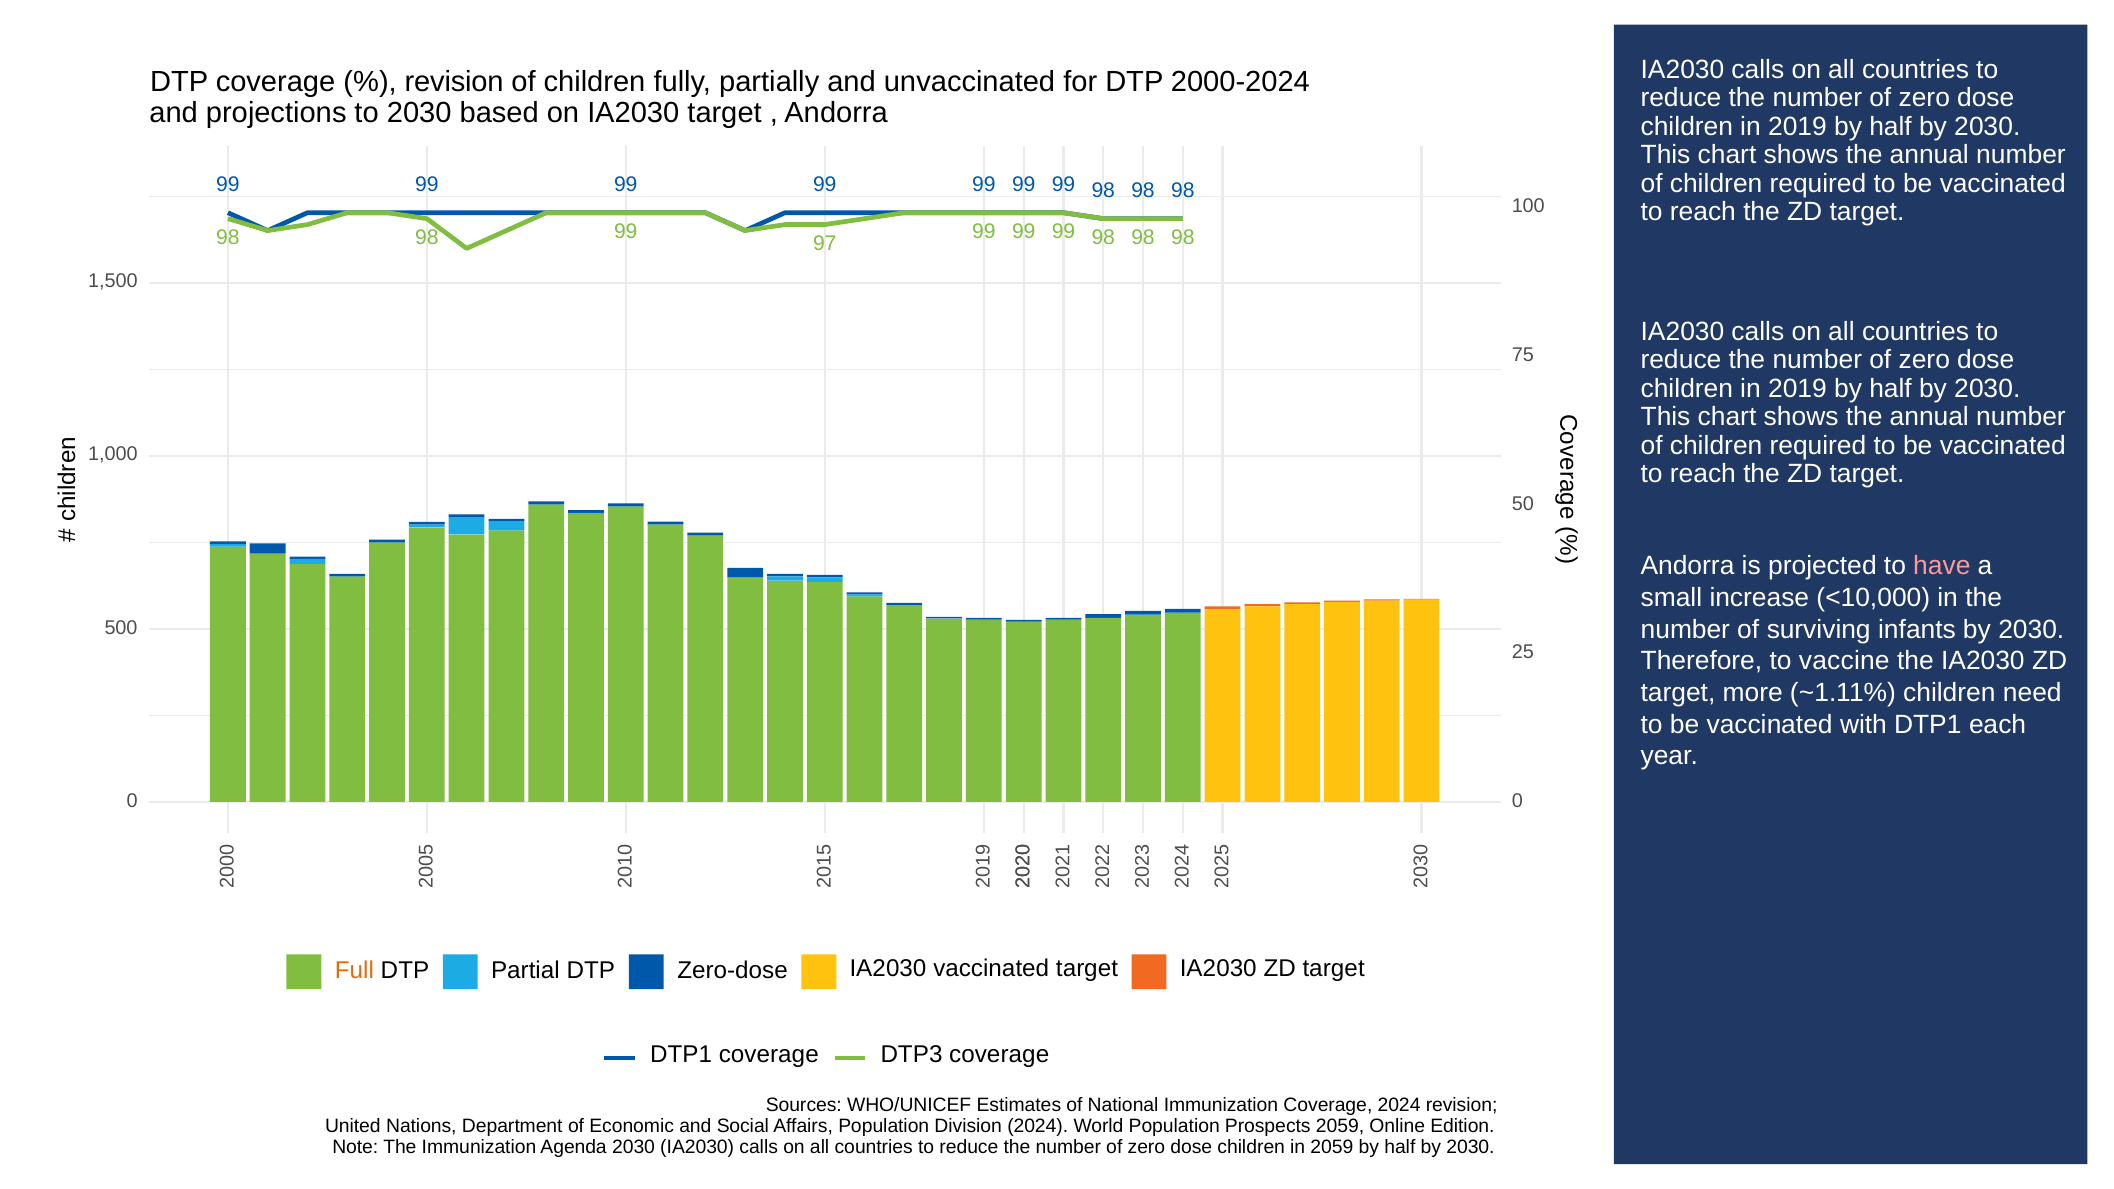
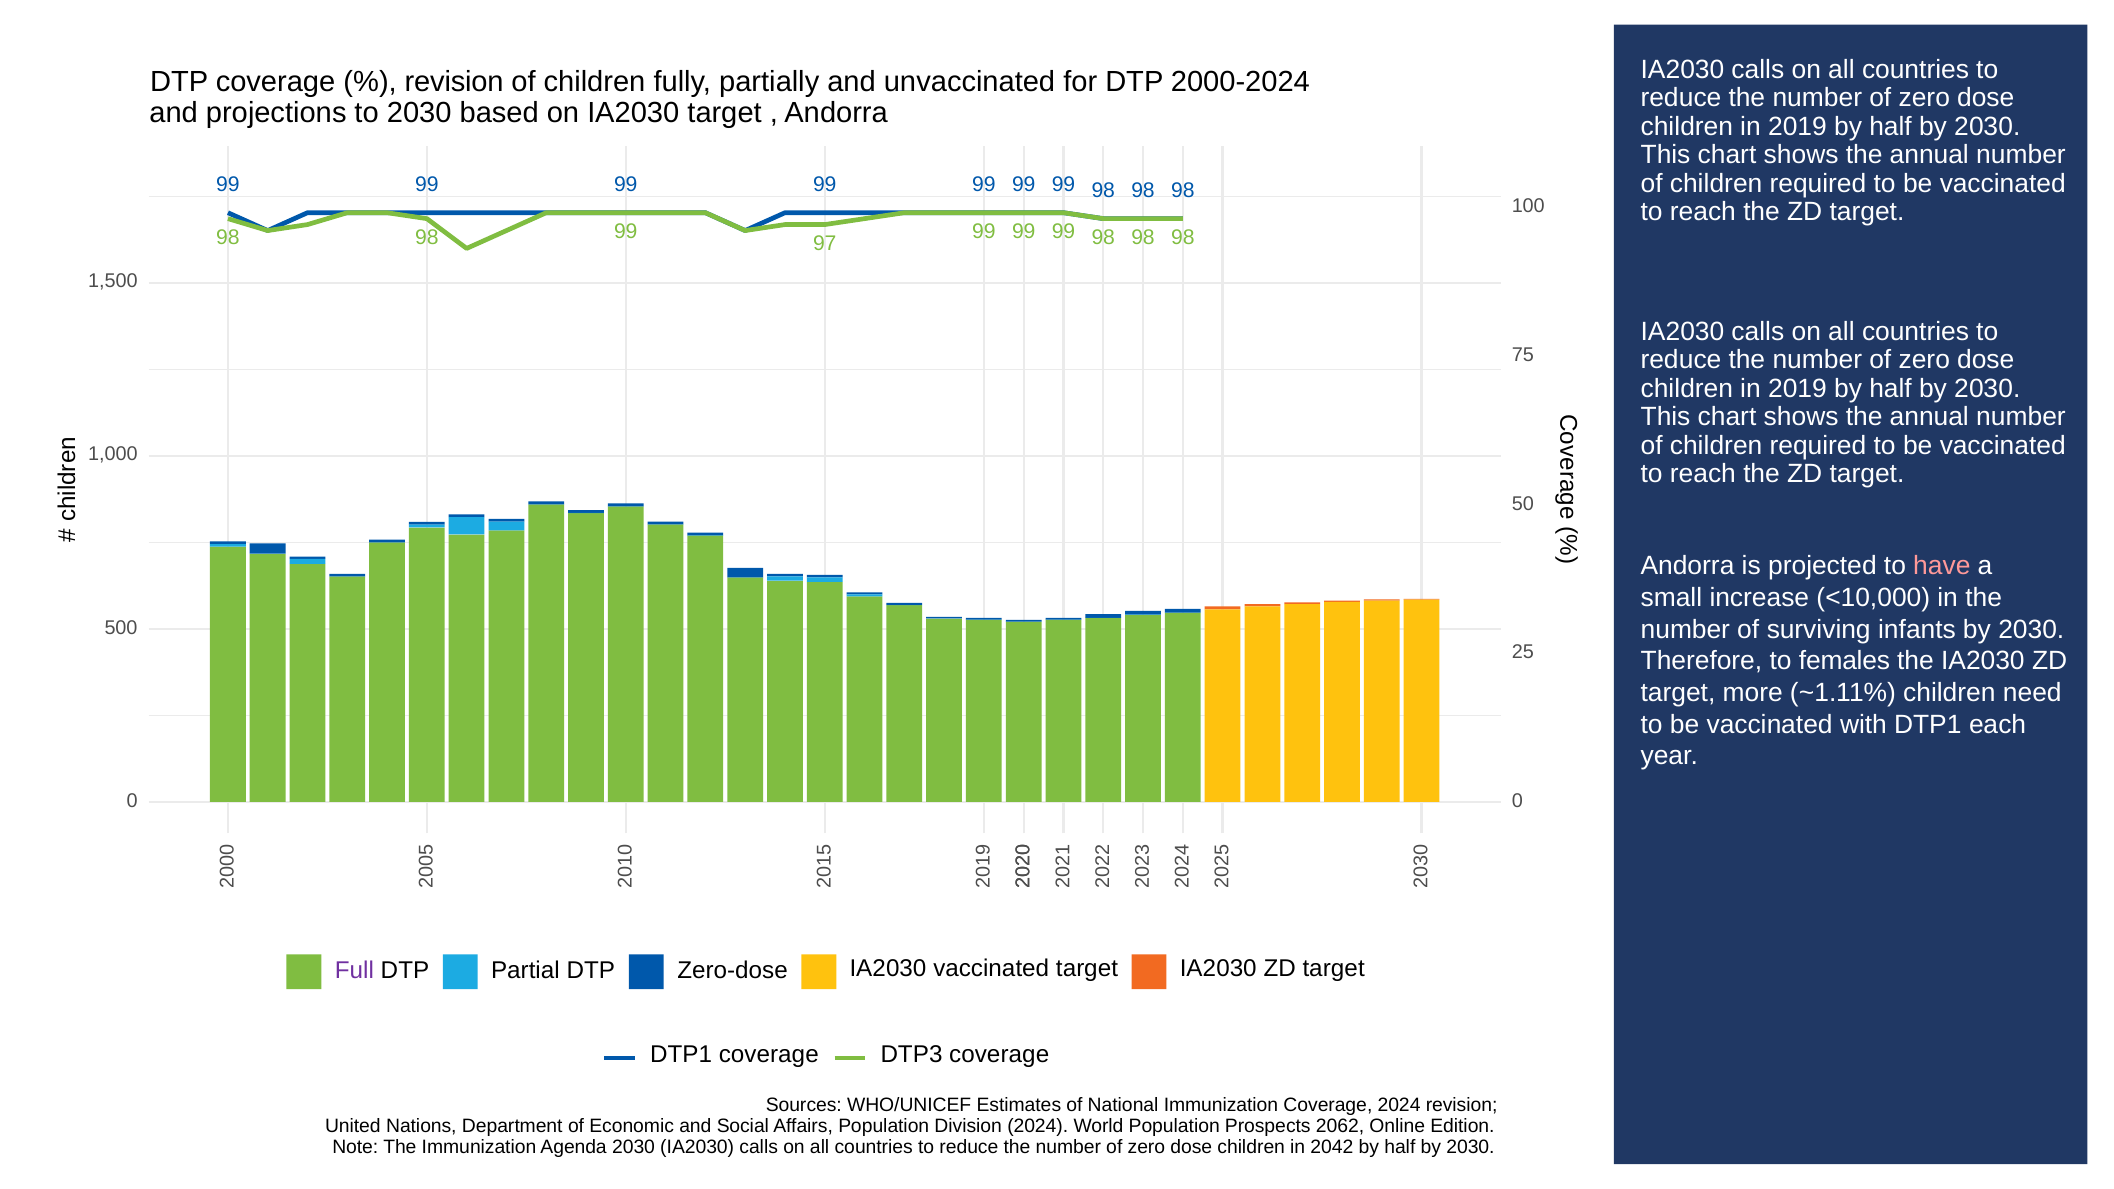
vaccine: vaccine -> females (1844, 661)
Full colour: orange -> purple (354, 971)
Prospects 2059: 2059 -> 2062 (1340, 1126)
in 2059: 2059 -> 2042 (1332, 1147)
